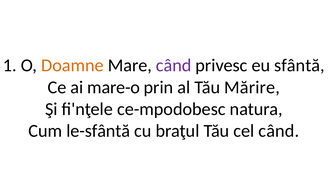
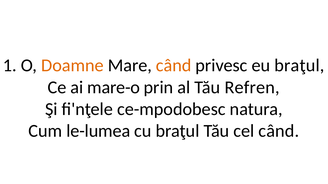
când colour: purple -> orange (174, 66)
eu sfântă: sfântă -> braţul (299, 66)
Mărire: Mărire -> Refren (252, 88)
le-sfântă: le-sfântă -> le-lumea (98, 131)
